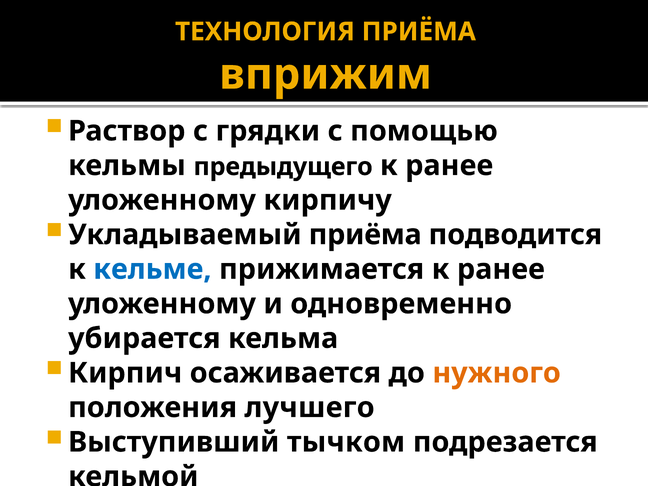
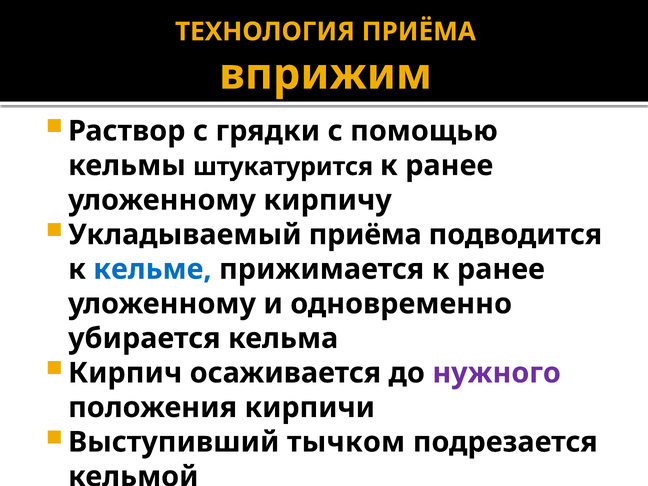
предыдущего: предыдущего -> штукатурится (283, 167)
нужного colour: orange -> purple (497, 373)
лучшего: лучшего -> кирпичи (310, 408)
